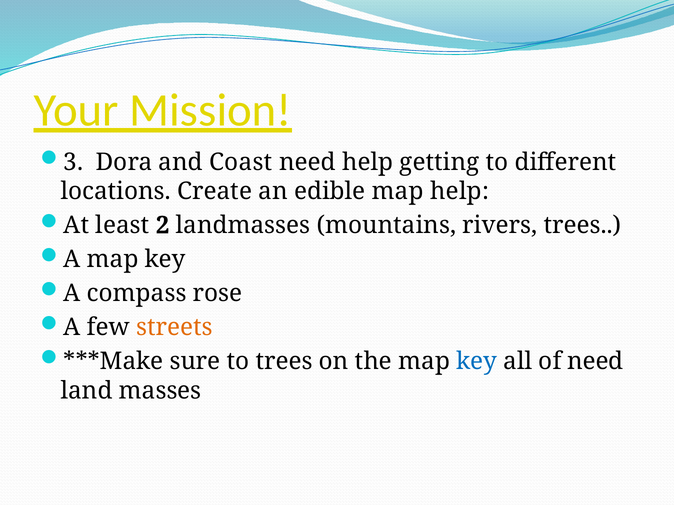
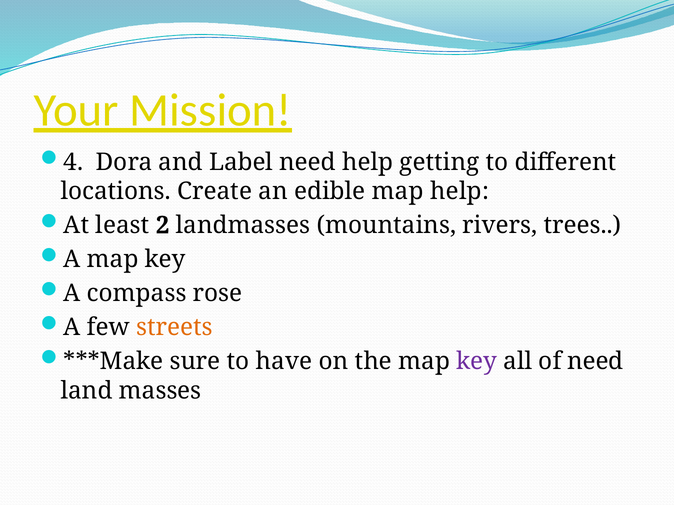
3: 3 -> 4 (73, 162)
Coast: Coast -> Label (241, 162)
to trees: trees -> have (284, 362)
key colour: blue -> purple (477, 362)
